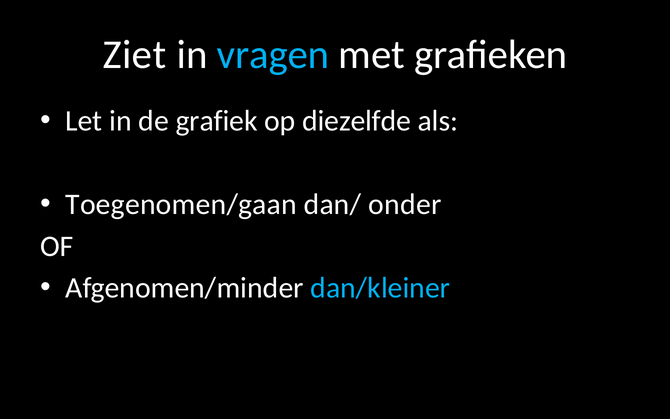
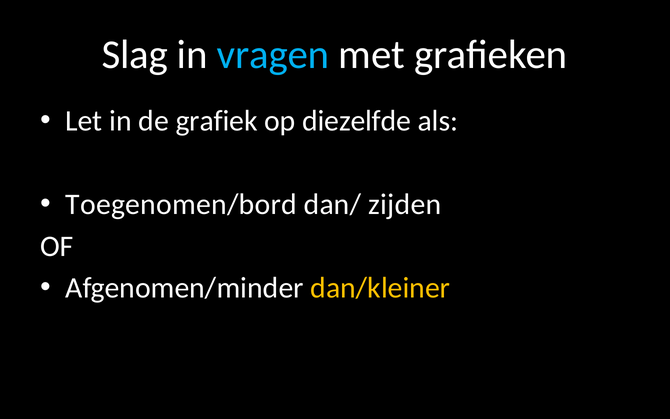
Ziet: Ziet -> Slag (135, 55)
Toegenomen/gaan: Toegenomen/gaan -> Toegenomen/bord (181, 204)
onder: onder -> zijden (405, 204)
dan/kleiner colour: light blue -> yellow (380, 288)
